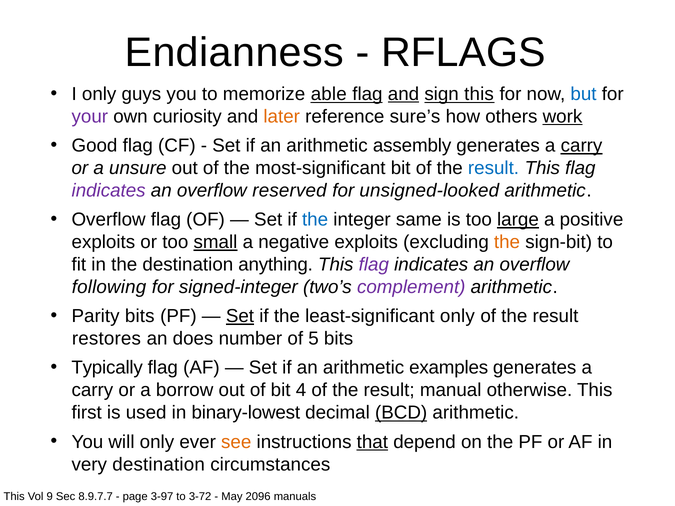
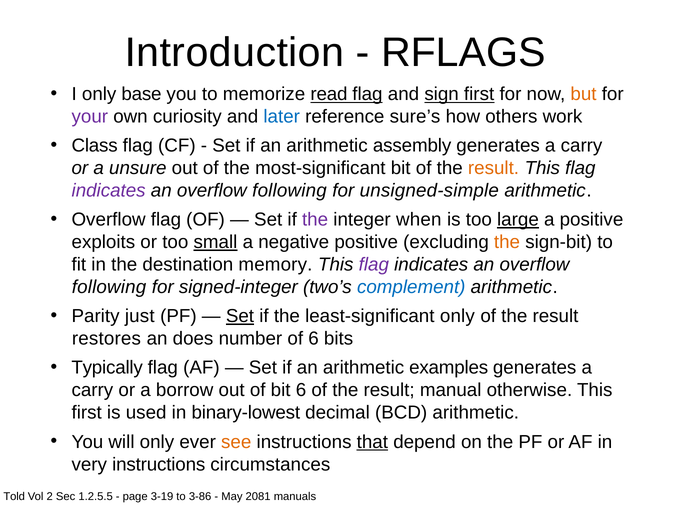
Endianness: Endianness -> Introduction (234, 53)
guys: guys -> base (141, 94)
able: able -> read (329, 94)
and underline: present -> none (403, 94)
sign this: this -> first (479, 94)
but colour: blue -> orange (583, 94)
later colour: orange -> blue (282, 117)
work underline: present -> none (562, 117)
Good: Good -> Class (95, 146)
carry underline: present -> none (582, 146)
result colour: blue -> orange (493, 168)
reserved: reserved -> following (289, 191)
unsigned-looked: unsigned-looked -> unsigned-simple (429, 191)
the colour: blue -> purple (315, 220)
same: same -> when (419, 220)
negative exploits: exploits -> positive (366, 242)
anything: anything -> memory (275, 265)
complement colour: purple -> blue (411, 287)
Parity bits: bits -> just (140, 316)
of 5: 5 -> 6 (314, 339)
bit 4: 4 -> 6 (301, 390)
BCD underline: present -> none (401, 413)
very destination: destination -> instructions (159, 465)
This: This -> Told (14, 497)
9: 9 -> 2 (50, 497)
8.9.7.7: 8.9.7.7 -> 1.2.5.5 (96, 497)
3-97: 3-97 -> 3-19 (162, 497)
3-72: 3-72 -> 3-86 (200, 497)
2096: 2096 -> 2081 (258, 497)
